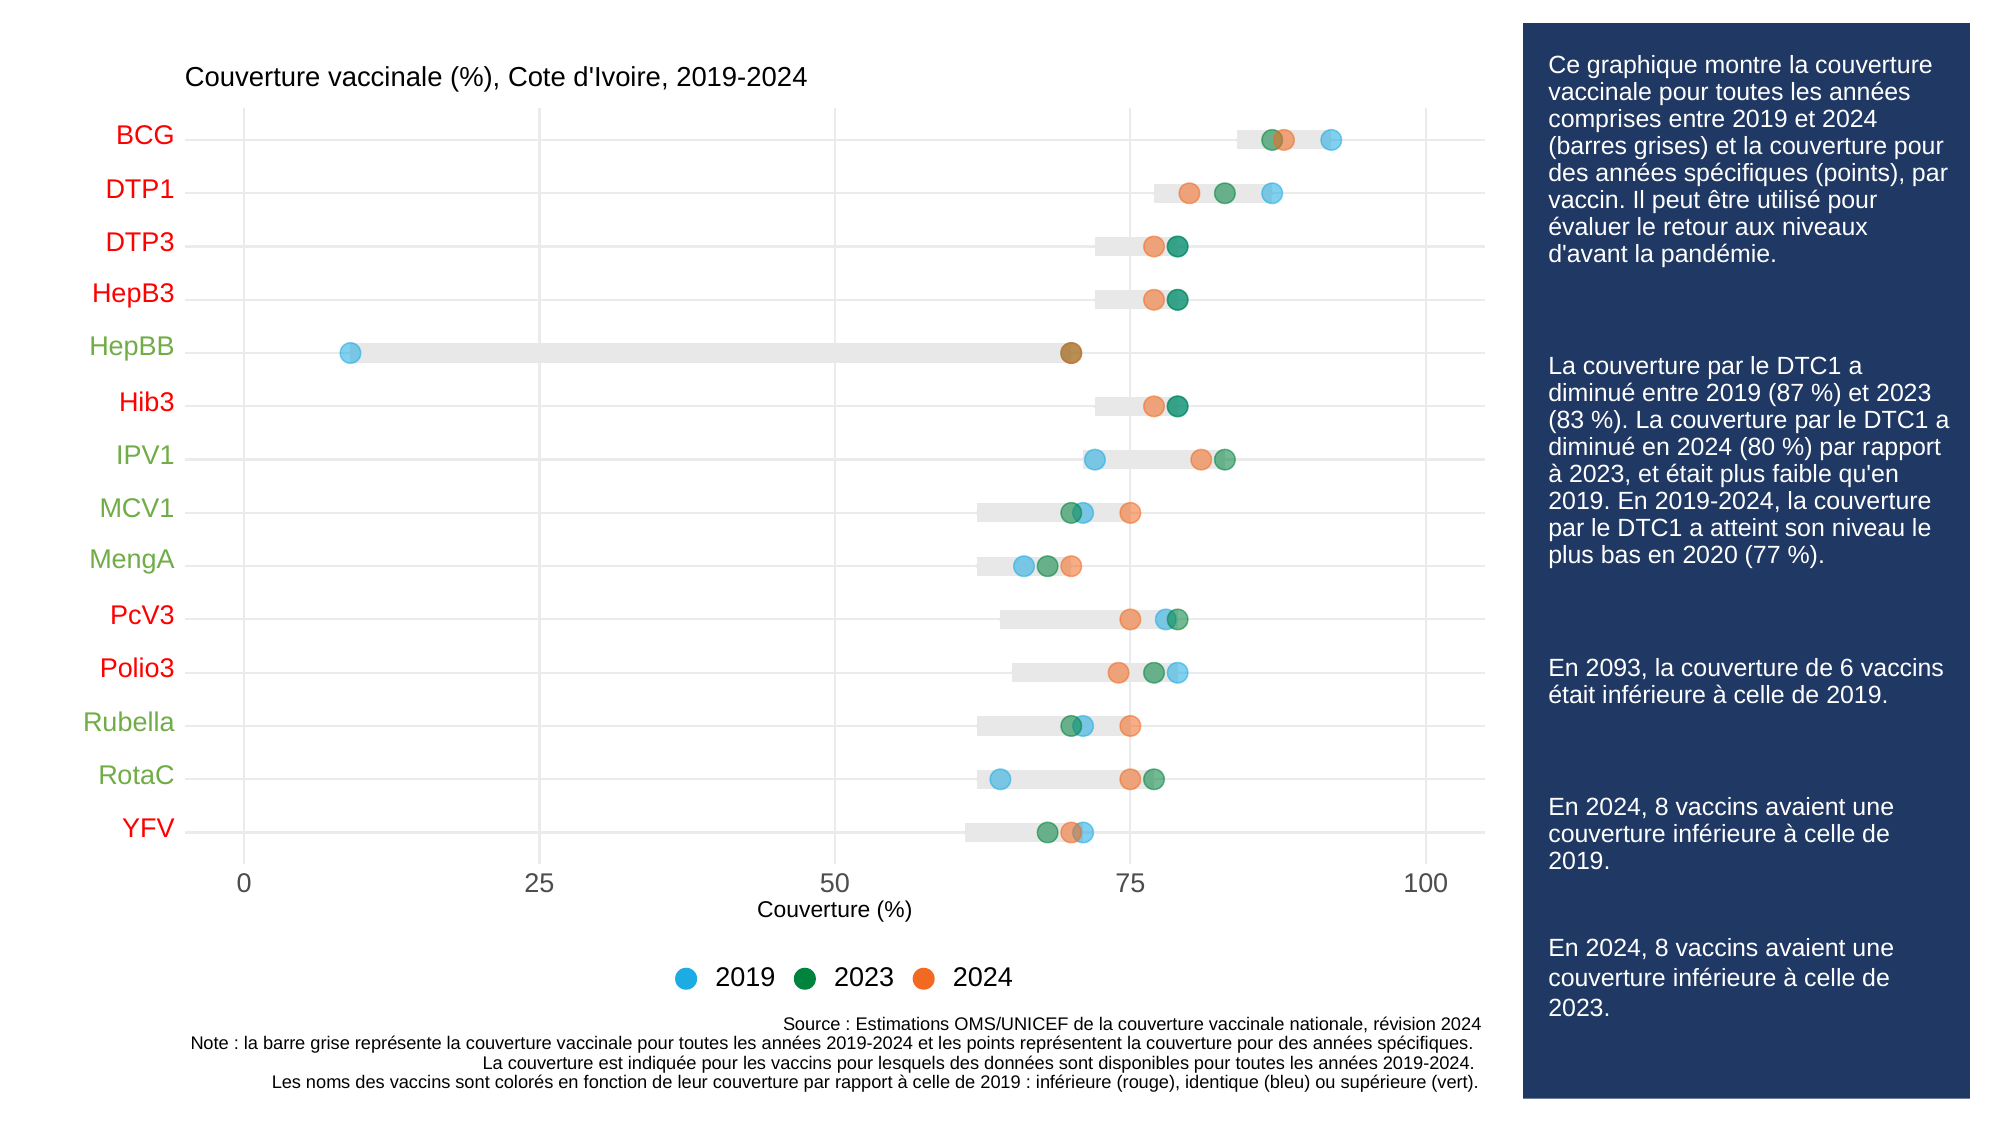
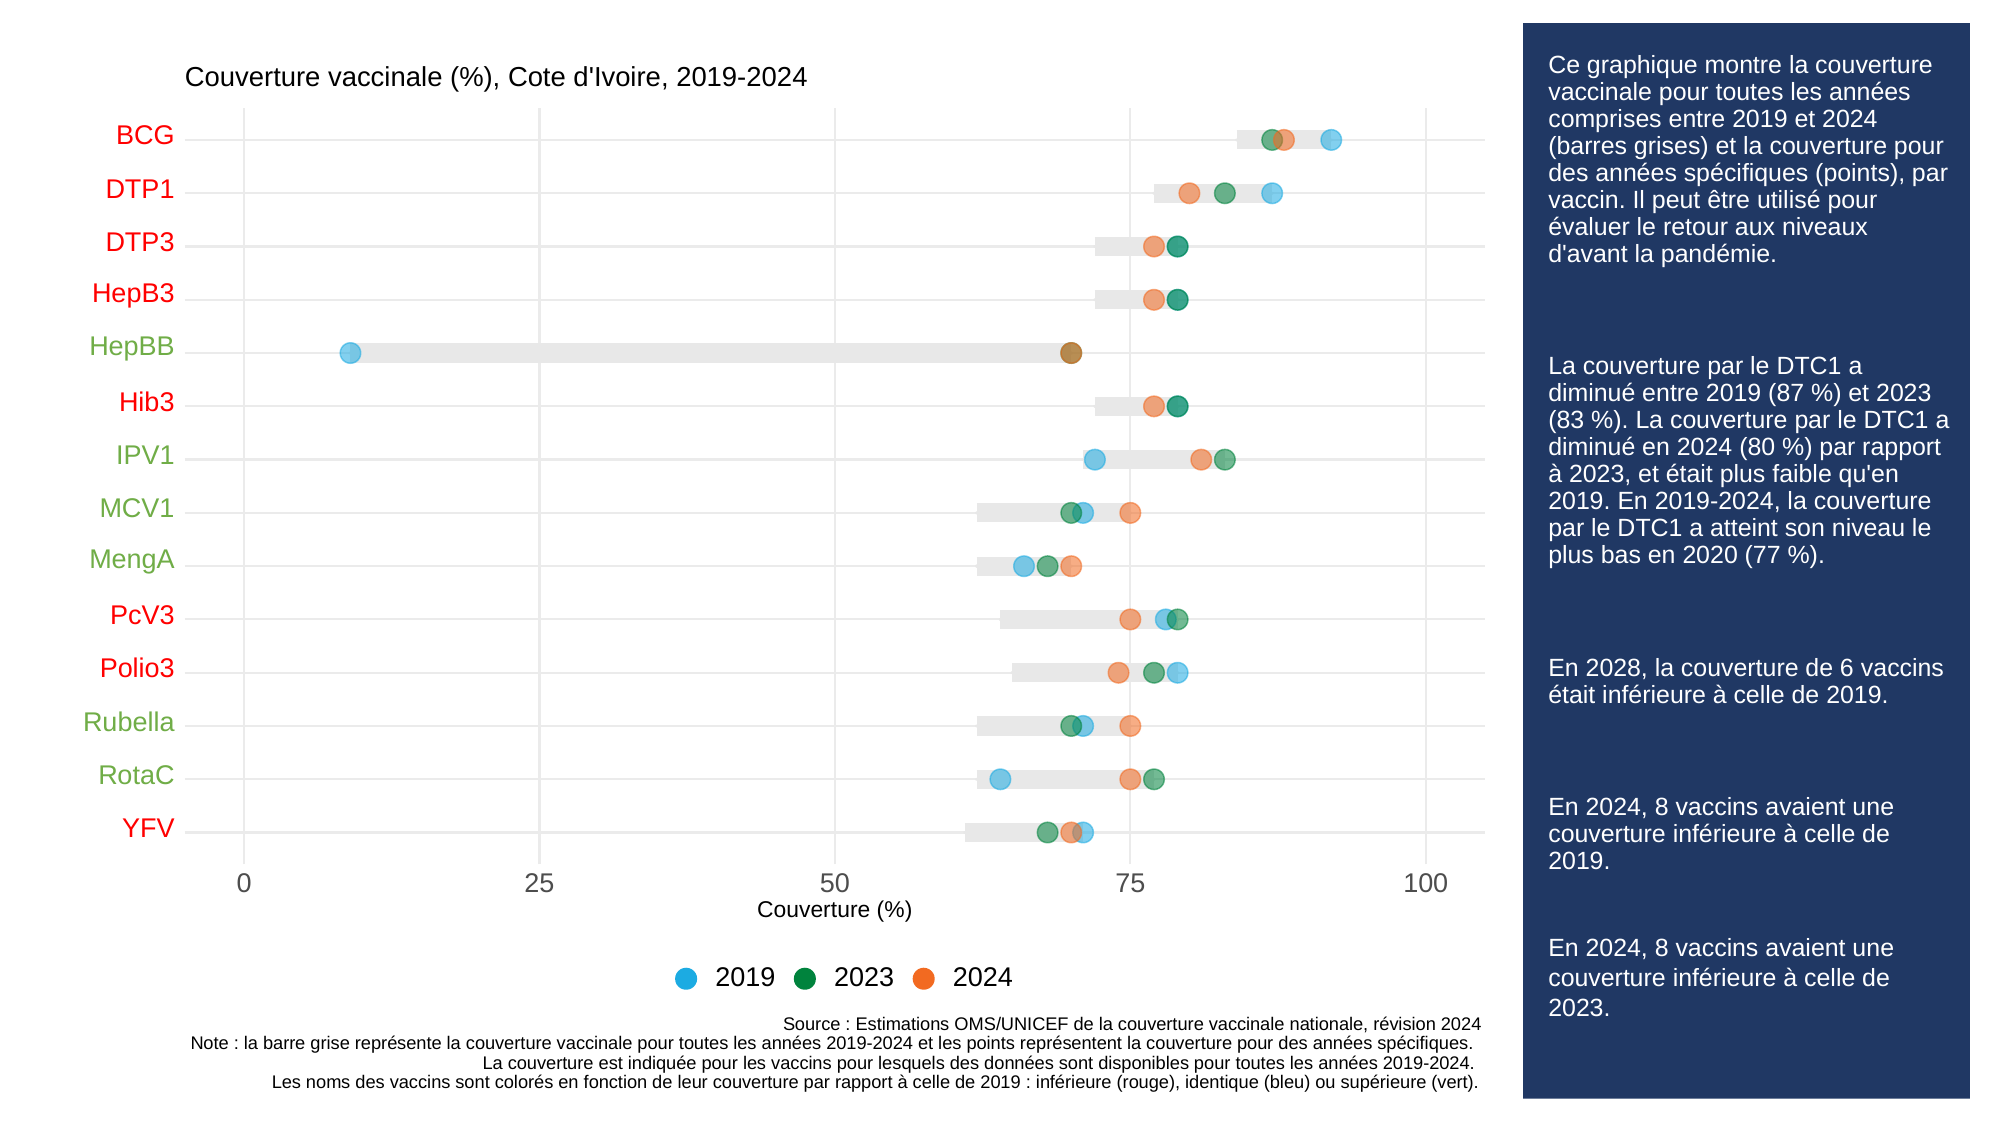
2093: 2093 -> 2028 (1617, 668)
